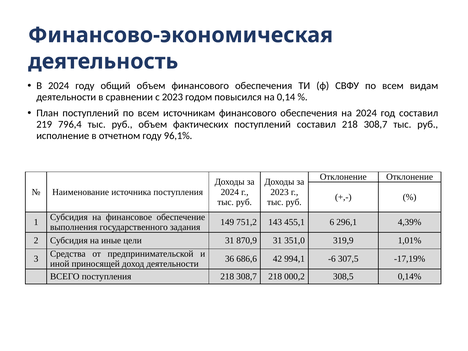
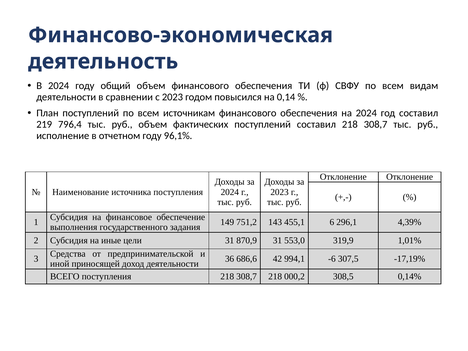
351,0: 351,0 -> 553,0 (295, 241)
